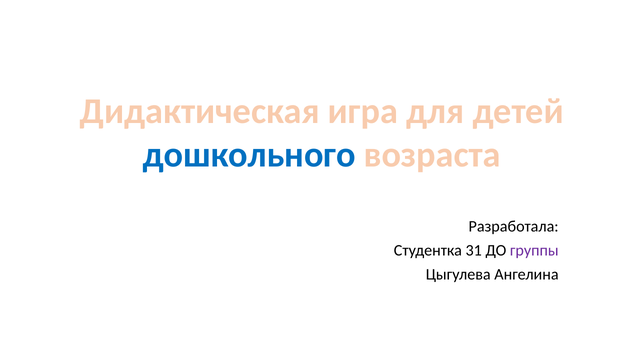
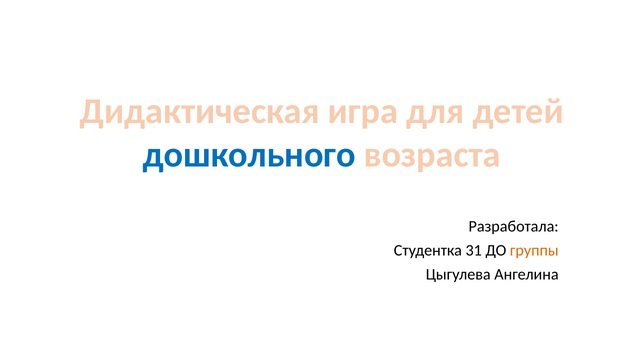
группы colour: purple -> orange (534, 251)
